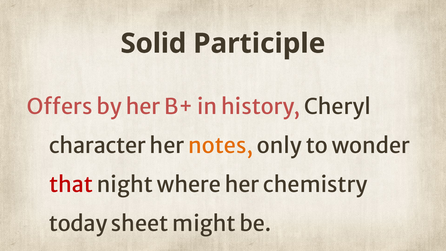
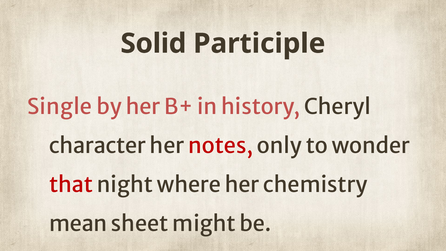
Offers: Offers -> Single (60, 107)
notes colour: orange -> red (221, 146)
today: today -> mean (78, 224)
